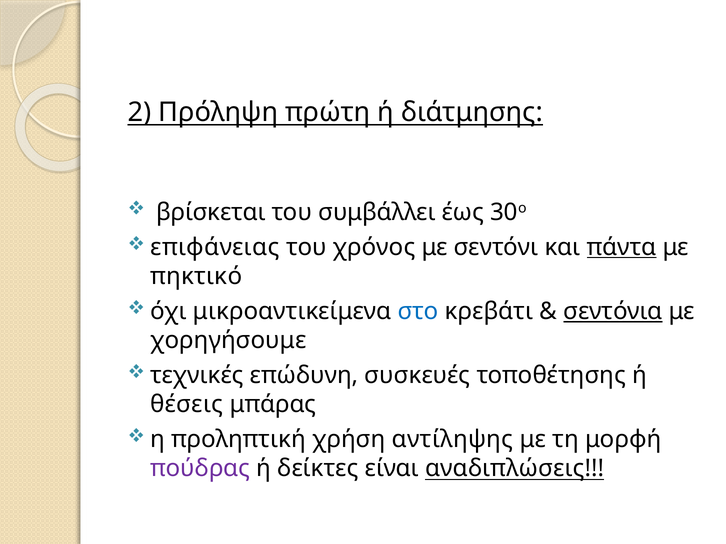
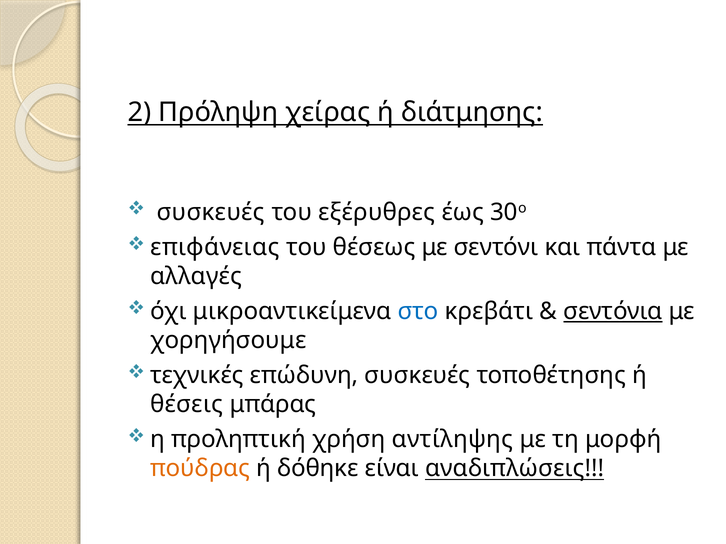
πρώτη: πρώτη -> χείρας (328, 113)
βρίσκεται: βρίσκεται -> συσκευές (211, 212)
συμβάλλει: συμβάλλει -> εξέρυθρες (377, 212)
χρόνος: χρόνος -> θέσεως (374, 247)
πάντα underline: present -> none (622, 247)
πηκτικό: πηκτικό -> αλλαγές (196, 276)
πούδρας colour: purple -> orange (200, 469)
δείκτες: δείκτες -> δόθηκε (318, 469)
